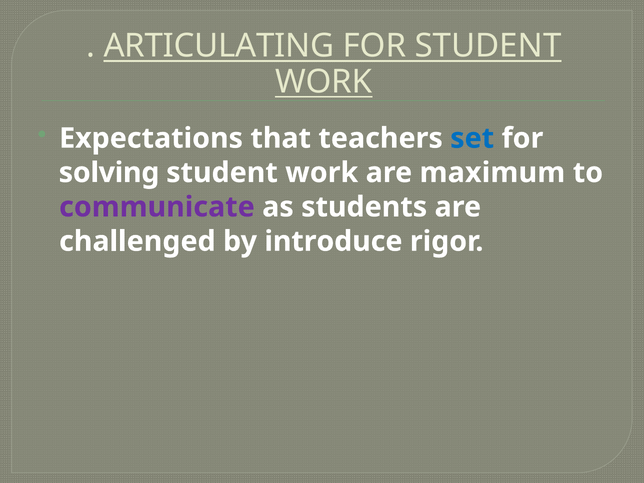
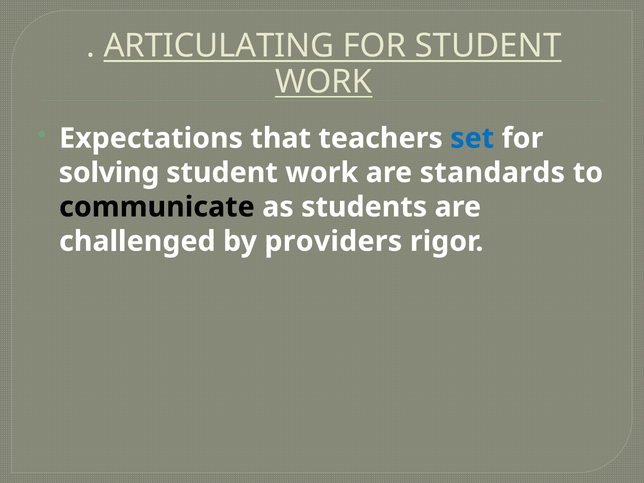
maximum: maximum -> standards (492, 173)
communicate colour: purple -> black (157, 207)
introduce: introduce -> providers (333, 241)
